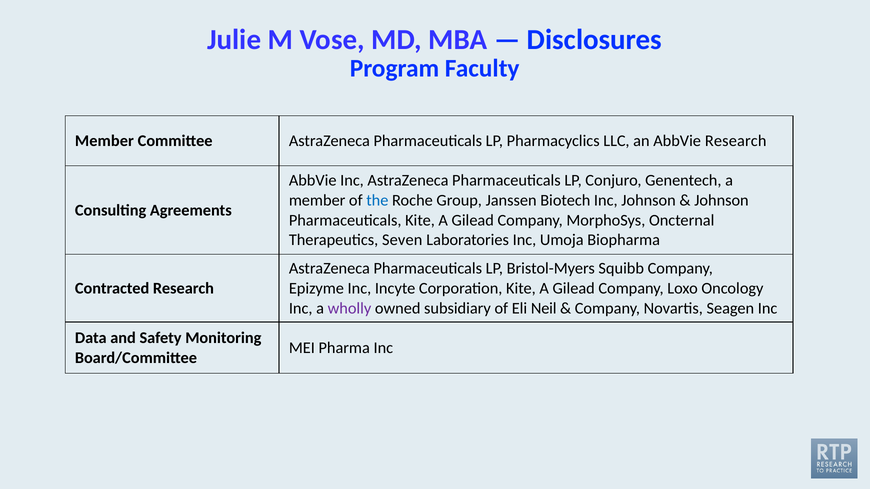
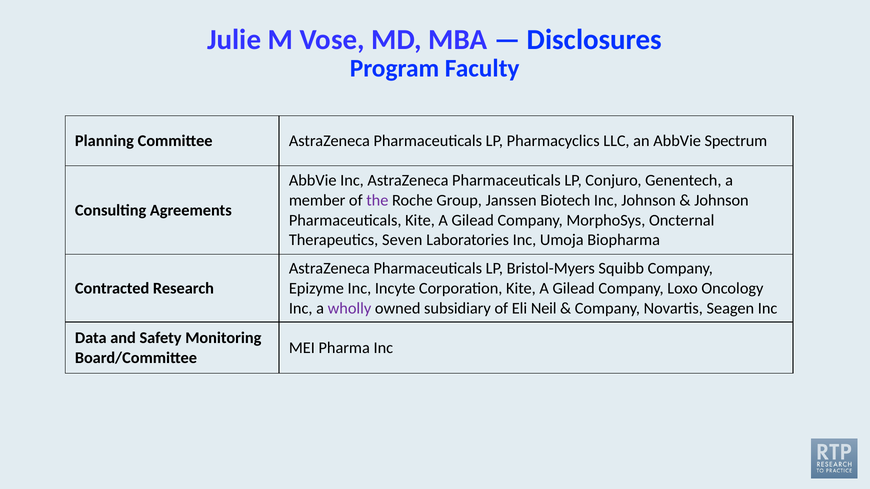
Member: Member -> Planning (104, 141)
AbbVie Research: Research -> Spectrum (736, 141)
the colour: blue -> purple (377, 200)
